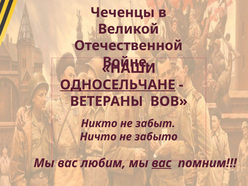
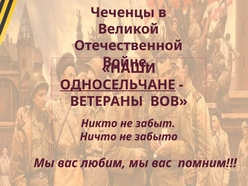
вас underline: present -> none (162, 163)
